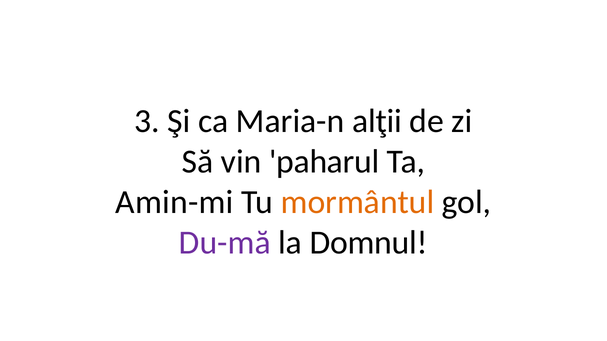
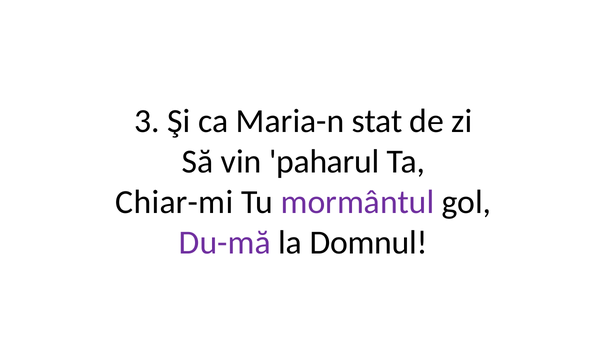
alţii: alţii -> stat (377, 122)
Amin-mi: Amin-mi -> Chiar-mi (174, 202)
mormântul colour: orange -> purple (358, 202)
